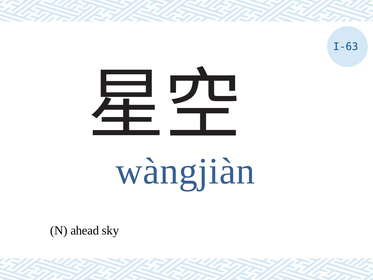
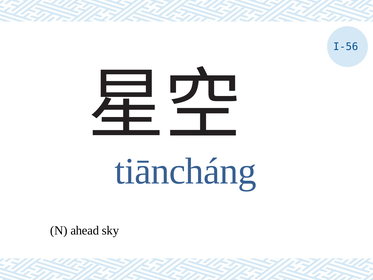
I-63: I-63 -> I-56 (346, 47)
wàngjiàn: wàngjiàn -> tiāncháng (186, 171)
